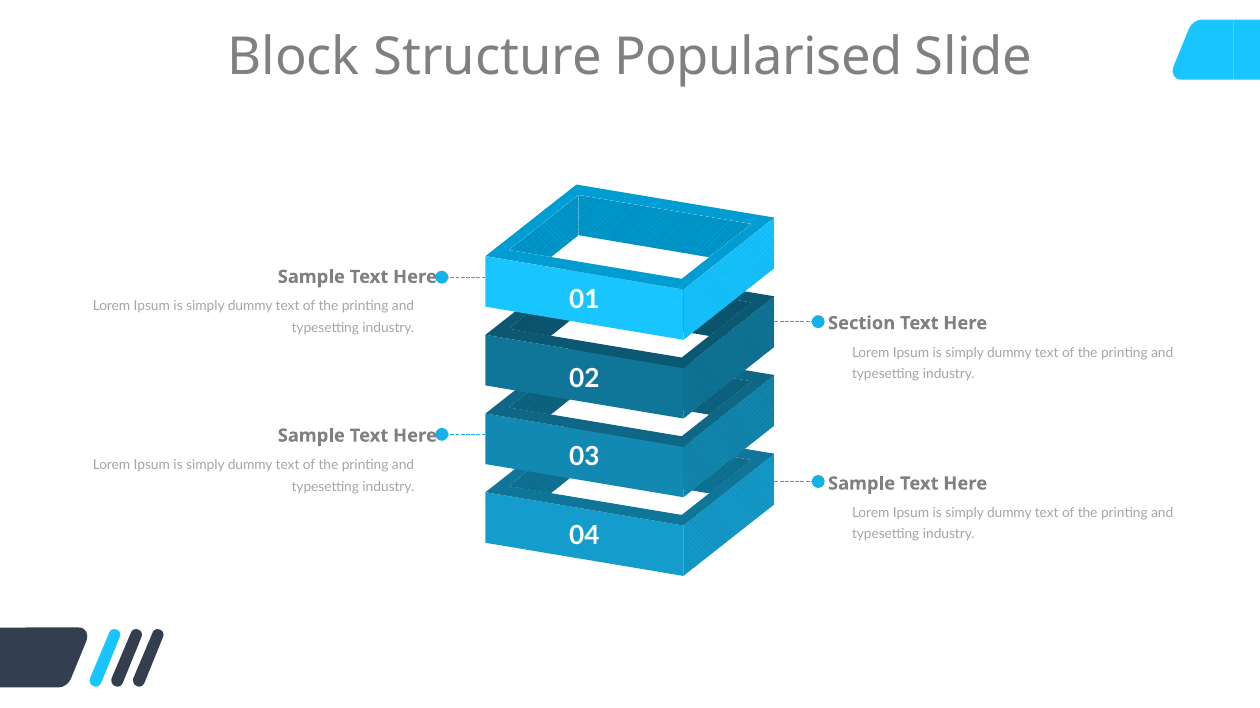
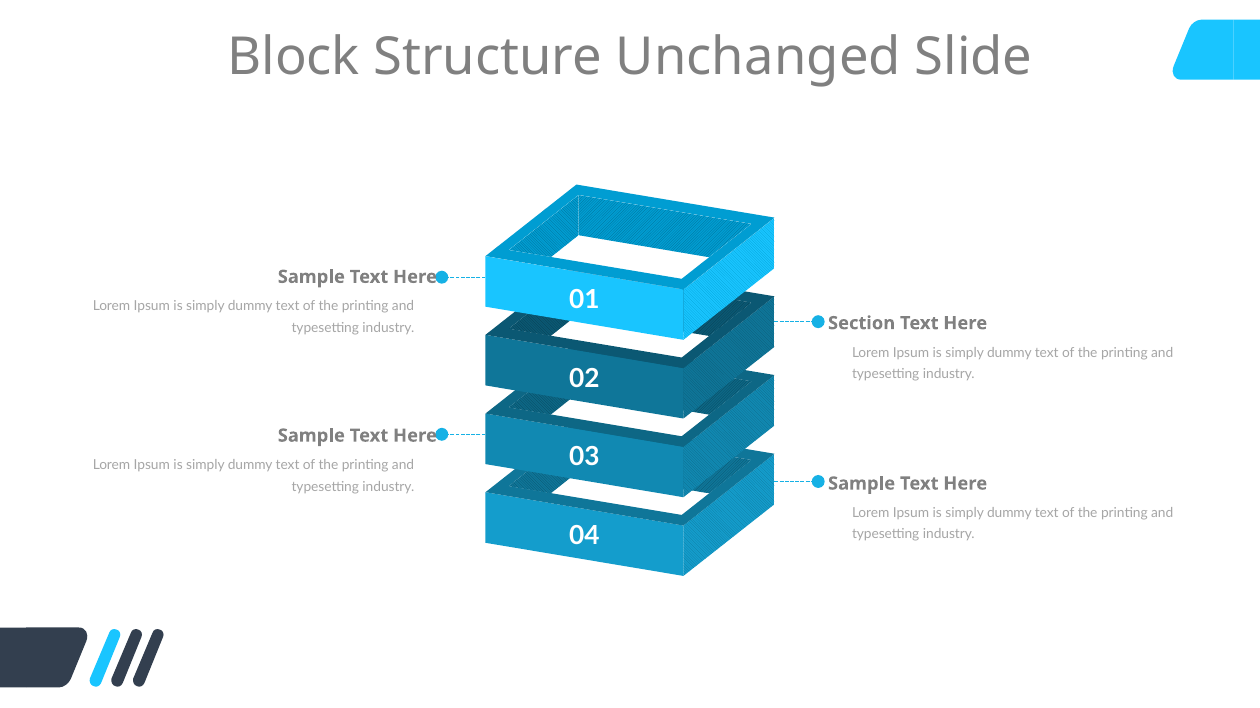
Popularised: Popularised -> Unchanged (758, 58)
